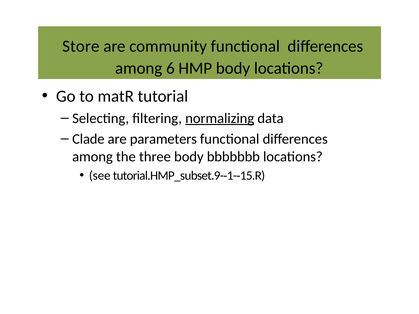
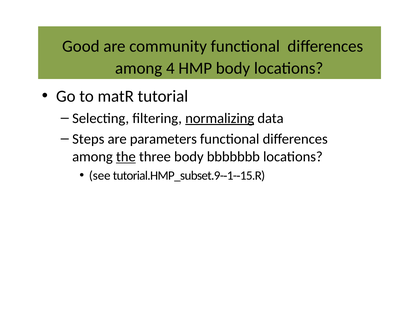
Store: Store -> Good (81, 46)
6: 6 -> 4 (170, 68)
Clade: Clade -> Steps (88, 139)
the underline: none -> present (126, 157)
